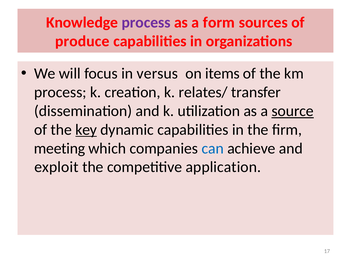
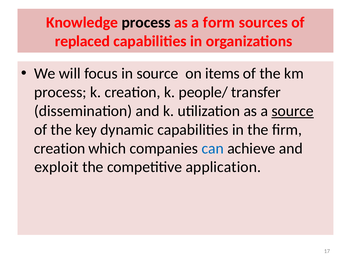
process colour: purple -> black (146, 22)
produce: produce -> replaced (82, 41)
in versus: versus -> source (157, 74)
relates/: relates/ -> people/ (203, 92)
key underline: present -> none (86, 130)
meeting: meeting -> creation (60, 149)
